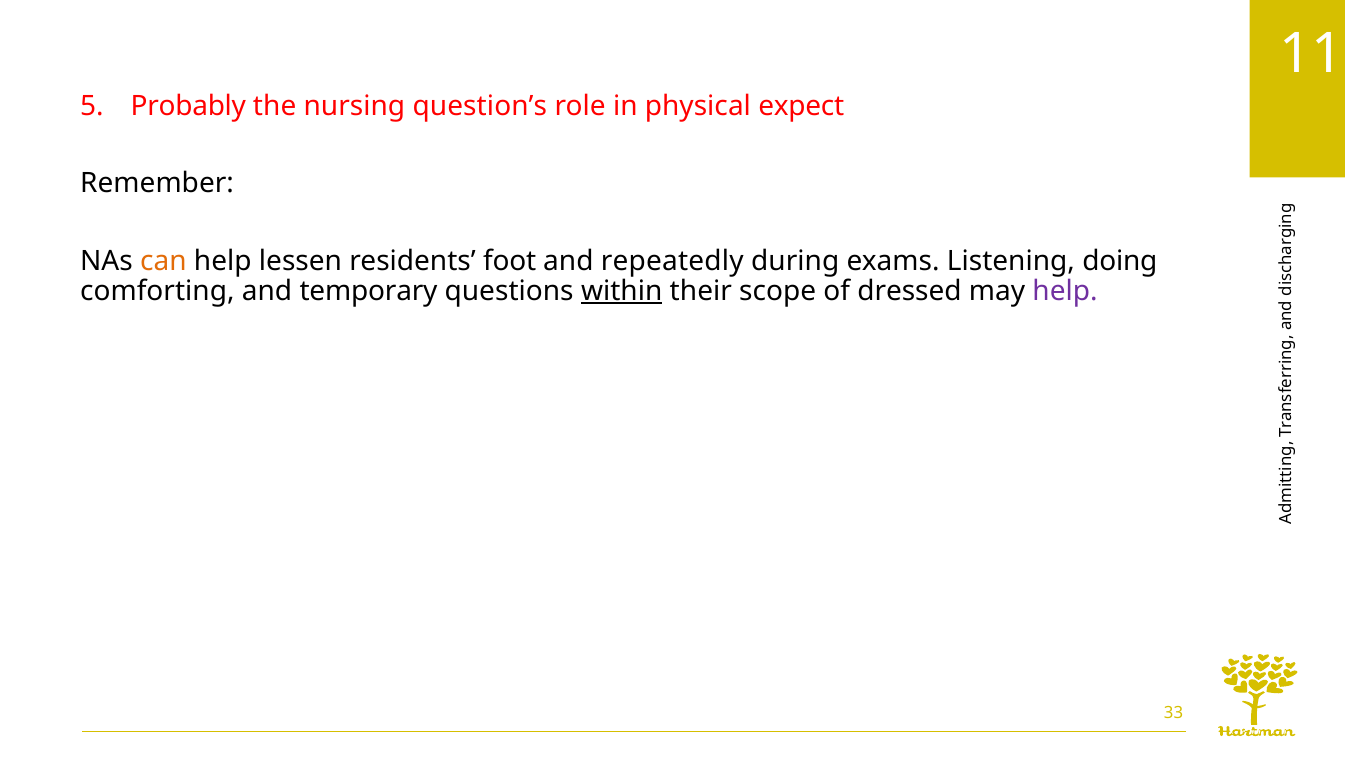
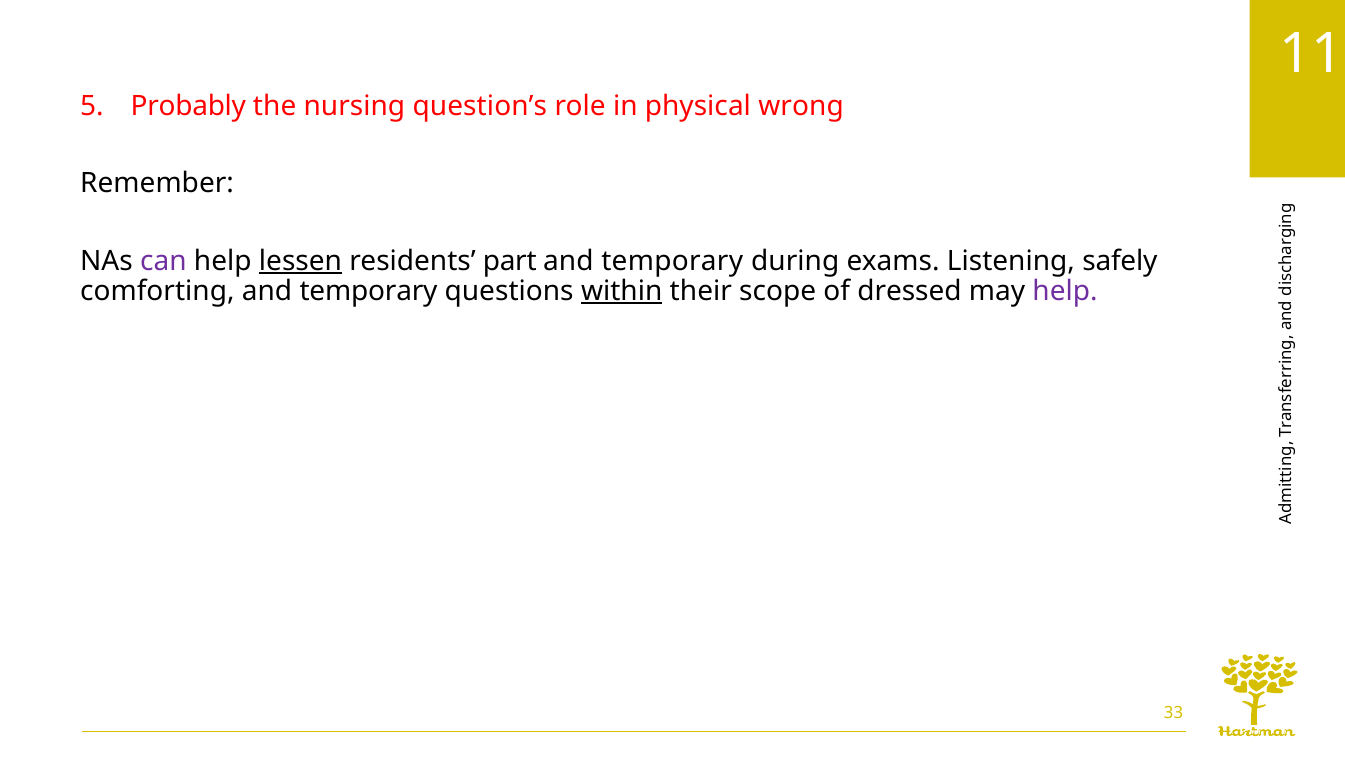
expect: expect -> wrong (801, 106)
can colour: orange -> purple (163, 261)
lessen underline: none -> present (301, 261)
foot: foot -> part (510, 261)
repeatedly: repeatedly -> temporary (672, 261)
doing: doing -> safely (1120, 261)
